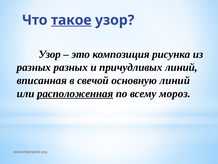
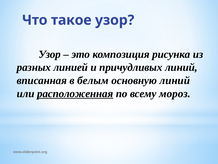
такое underline: present -> none (71, 20)
разных разных: разных -> линией (71, 67)
свечой: свечой -> белым (93, 80)
